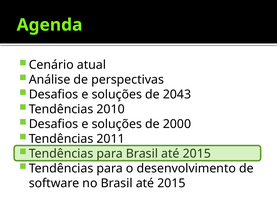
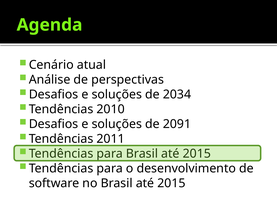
2043: 2043 -> 2034 (177, 94)
2000: 2000 -> 2091 (177, 124)
